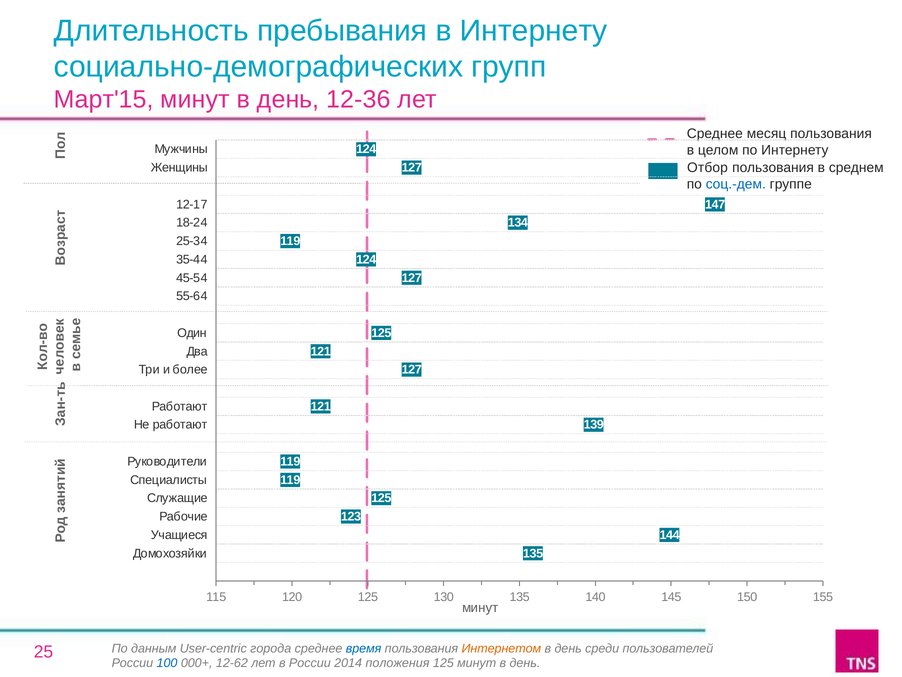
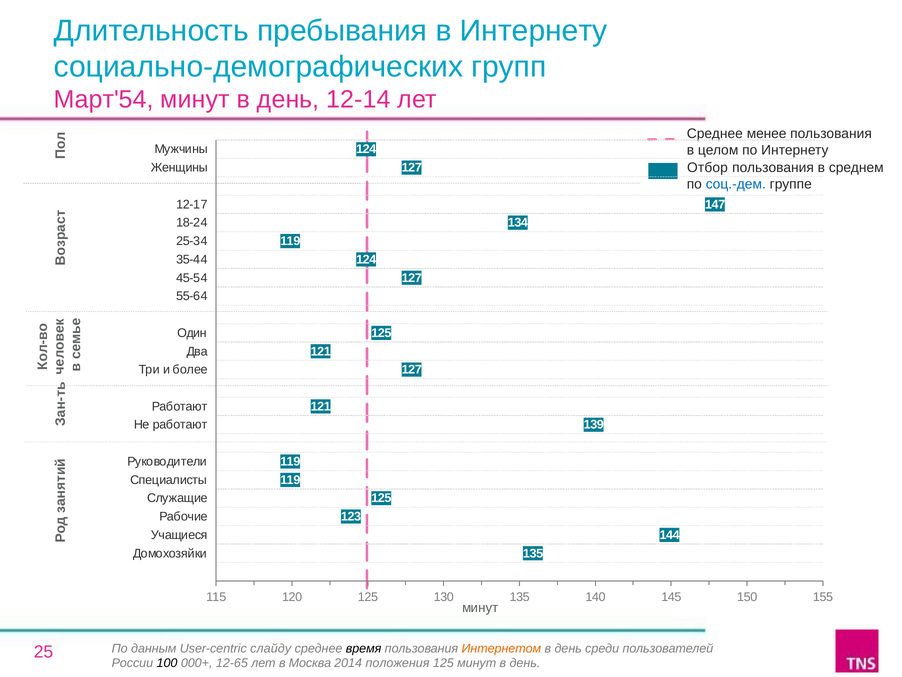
Март'15: Март'15 -> Март'54 (104, 99)
12-36: 12-36 -> 12-14 (358, 99)
месяц: месяц -> менее (767, 133)
города: города -> слайду (271, 648)
время colour: blue -> black (364, 648)
100 colour: blue -> black (167, 663)
12-62: 12-62 -> 12-65 (232, 663)
в России: России -> Москва (310, 663)
